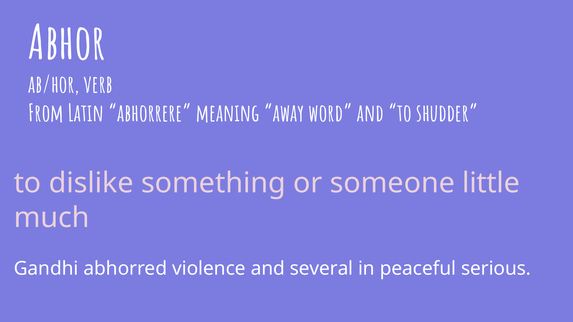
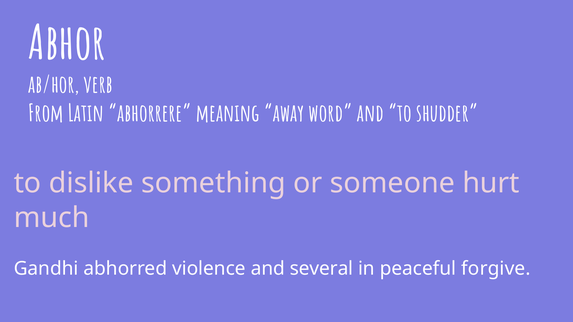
little: little -> hurt (491, 183)
serious: serious -> forgive (496, 269)
